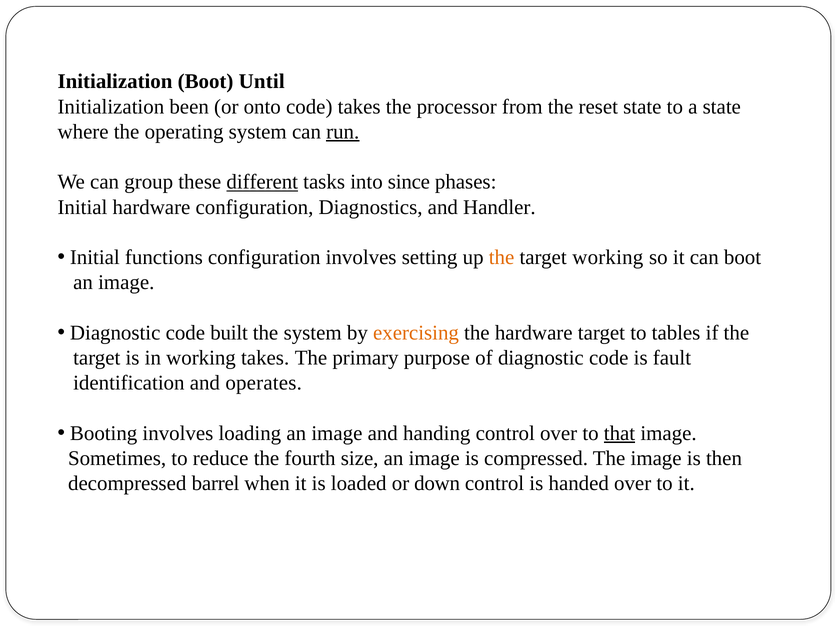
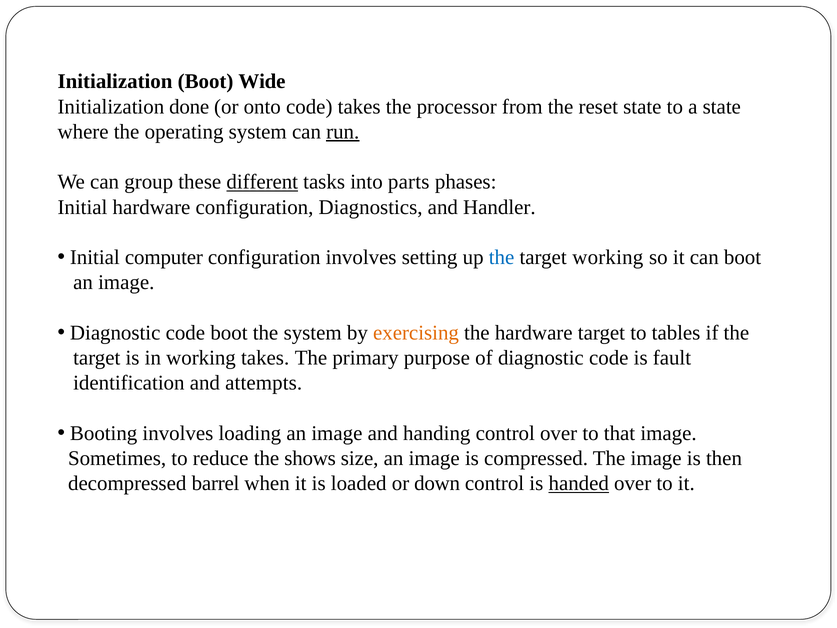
Until: Until -> Wide (262, 82)
been: been -> done (189, 107)
since: since -> parts (409, 182)
functions: functions -> computer (164, 257)
the colour: orange -> blue (502, 257)
code built: built -> boot (229, 333)
operates: operates -> attempts (264, 383)
that underline: present -> none (620, 433)
fourth: fourth -> shows (310, 458)
handed underline: none -> present (579, 483)
